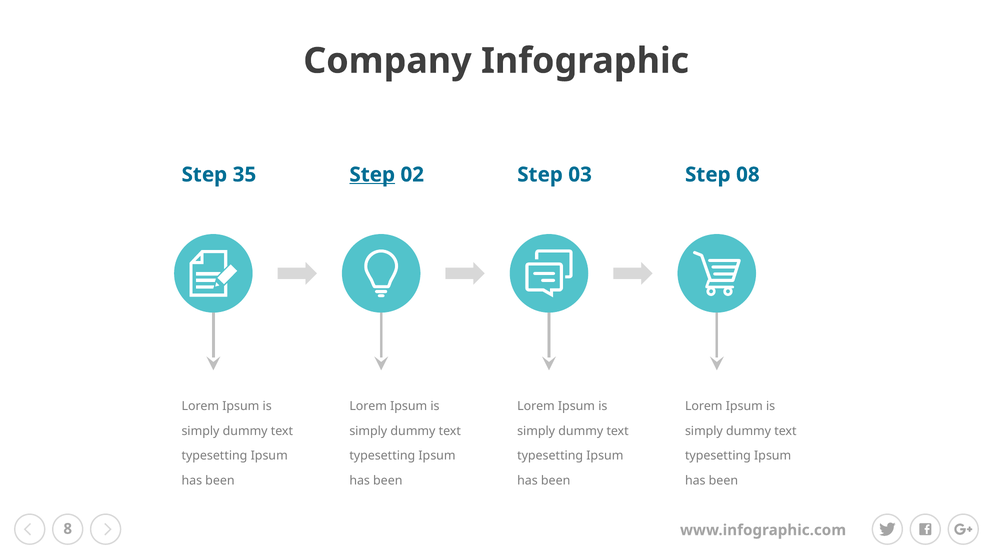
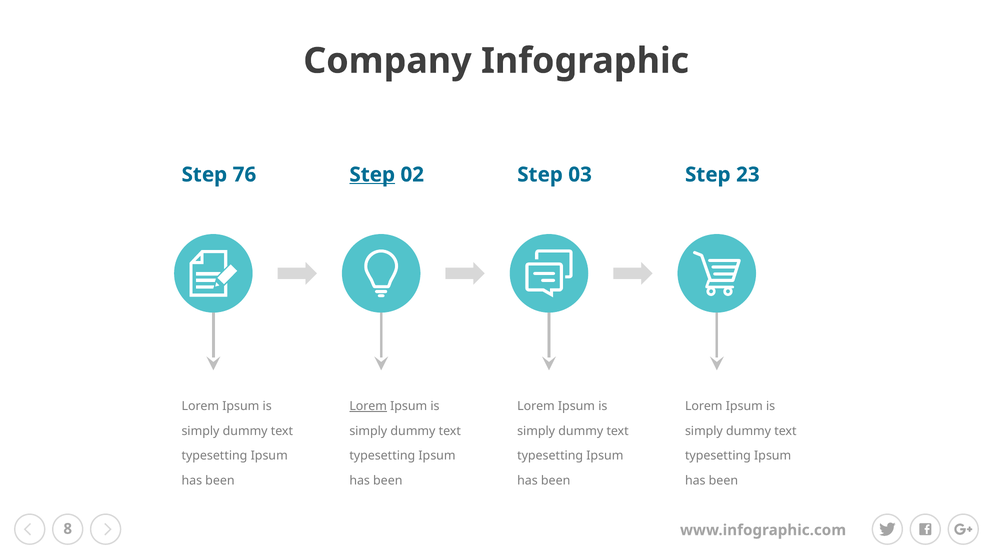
35: 35 -> 76 (244, 175)
08: 08 -> 23 (748, 175)
Lorem underline: none -> present (368, 406)
